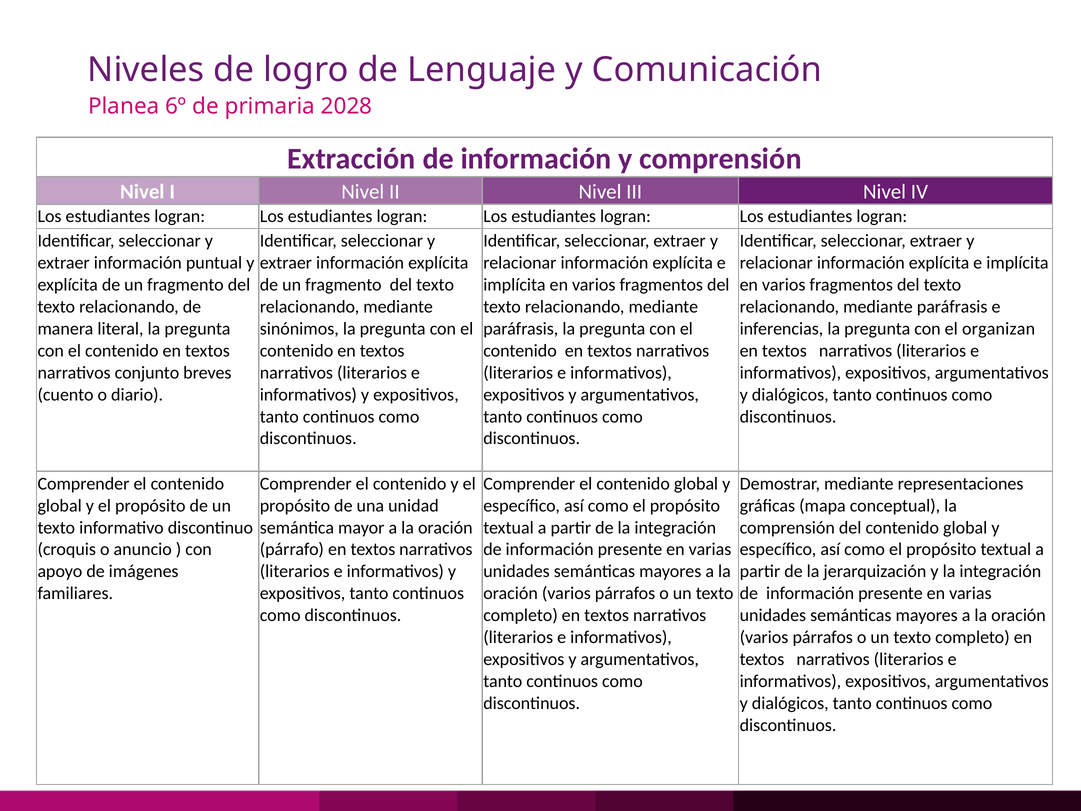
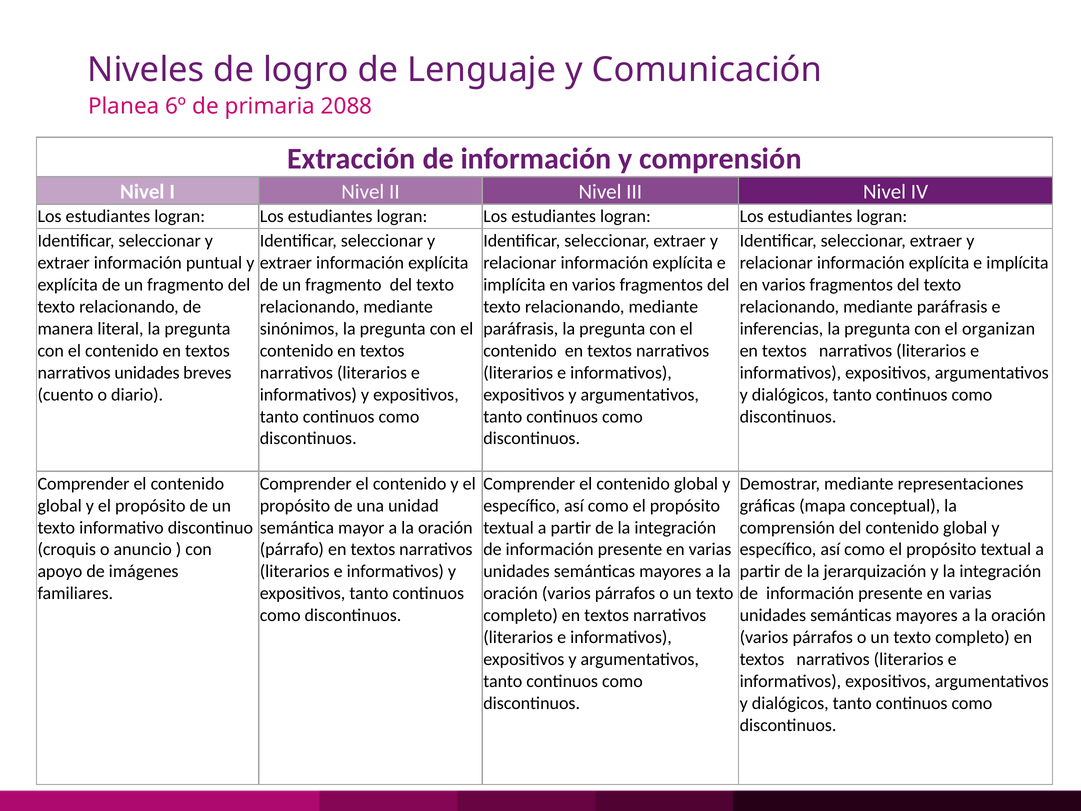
2028: 2028 -> 2088 (347, 106)
narrativos conjunto: conjunto -> unidades (147, 373)
